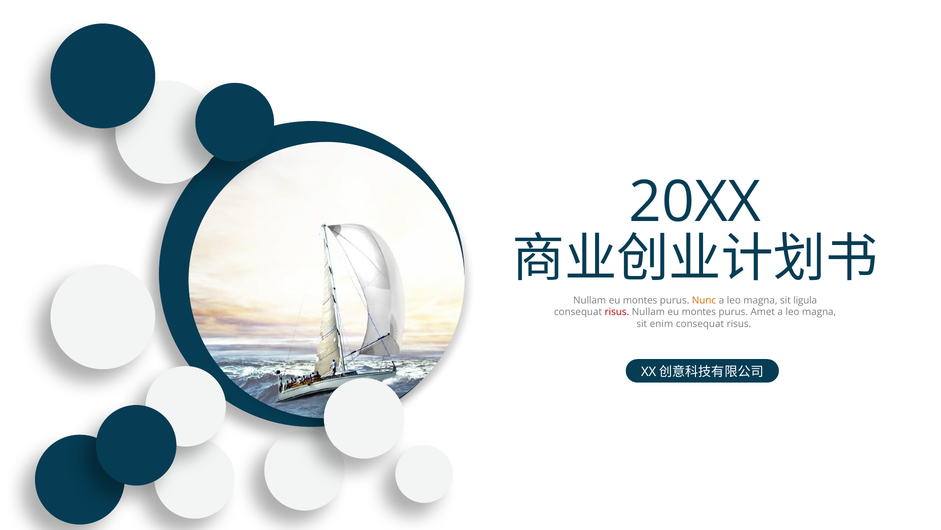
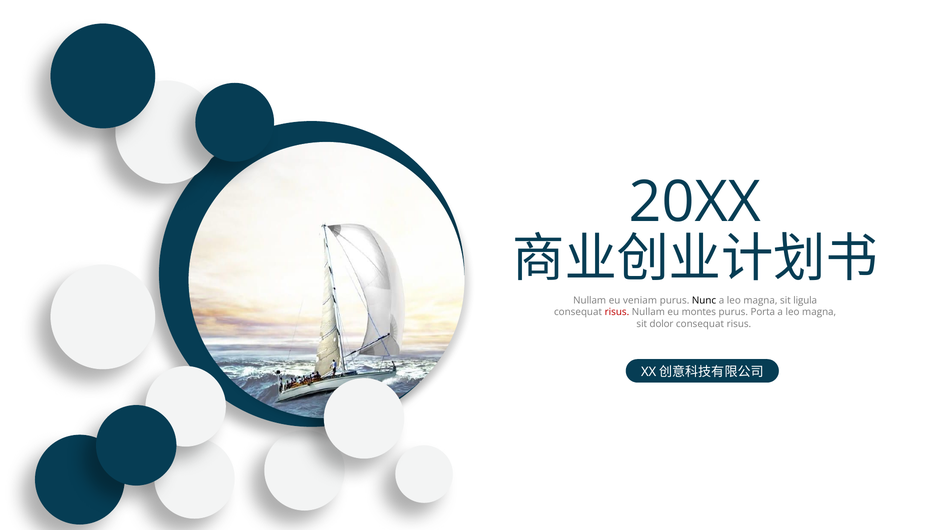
montes: montes -> veniam (640, 300)
Nunc colour: orange -> black (704, 300)
Amet: Amet -> Porta (763, 312)
enim: enim -> dolor (662, 323)
